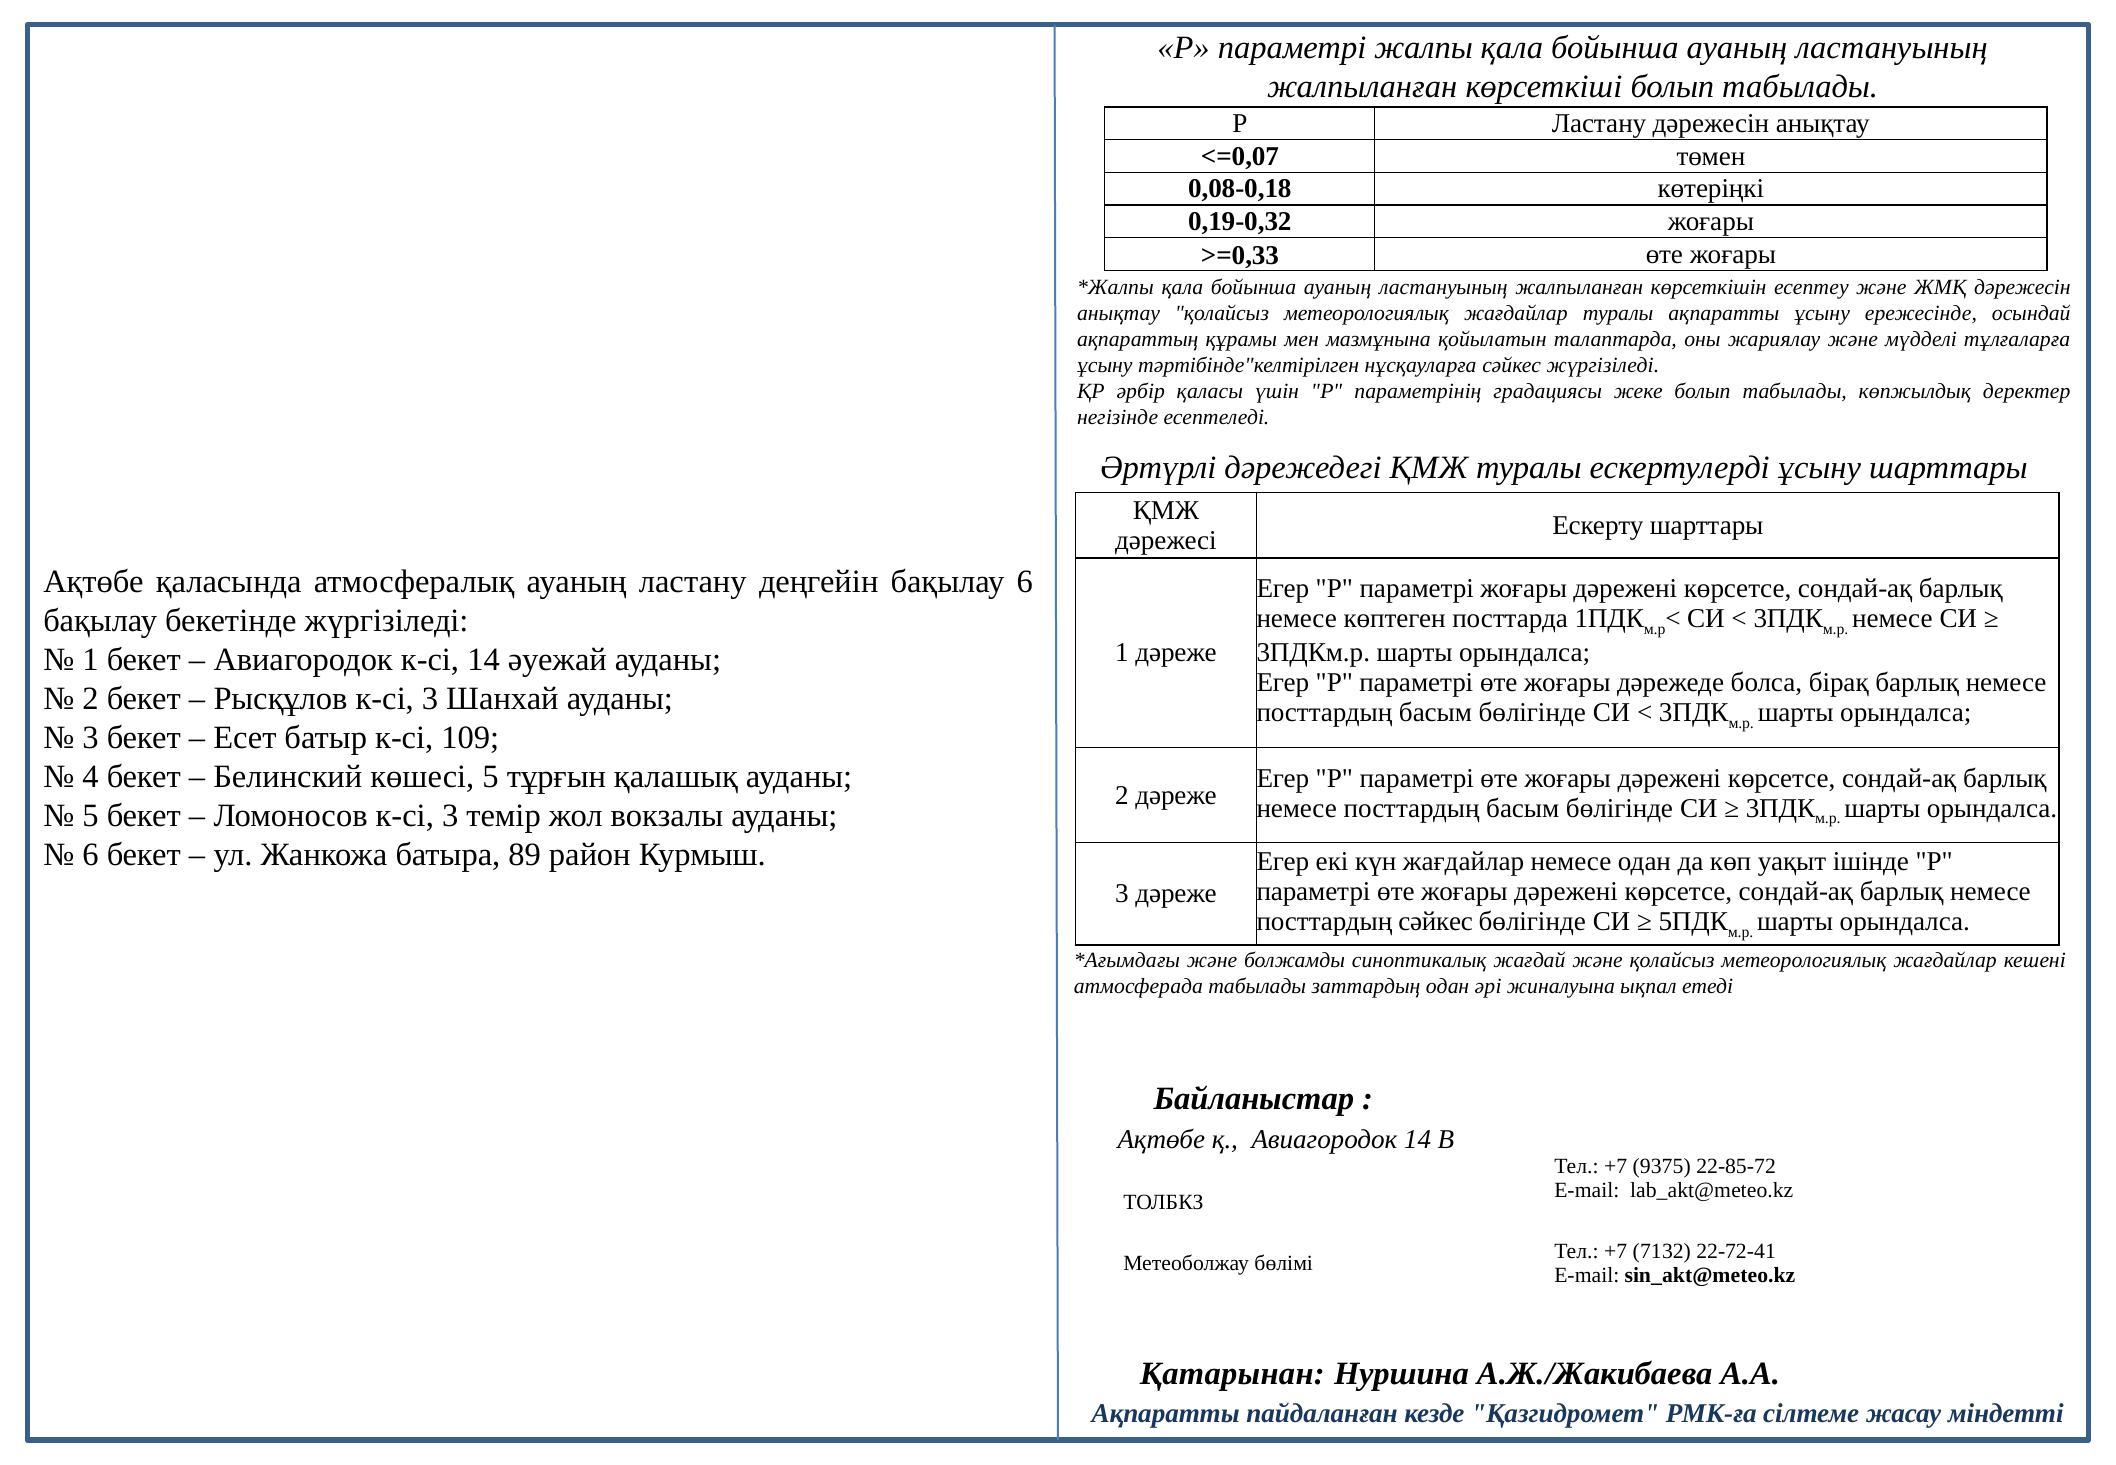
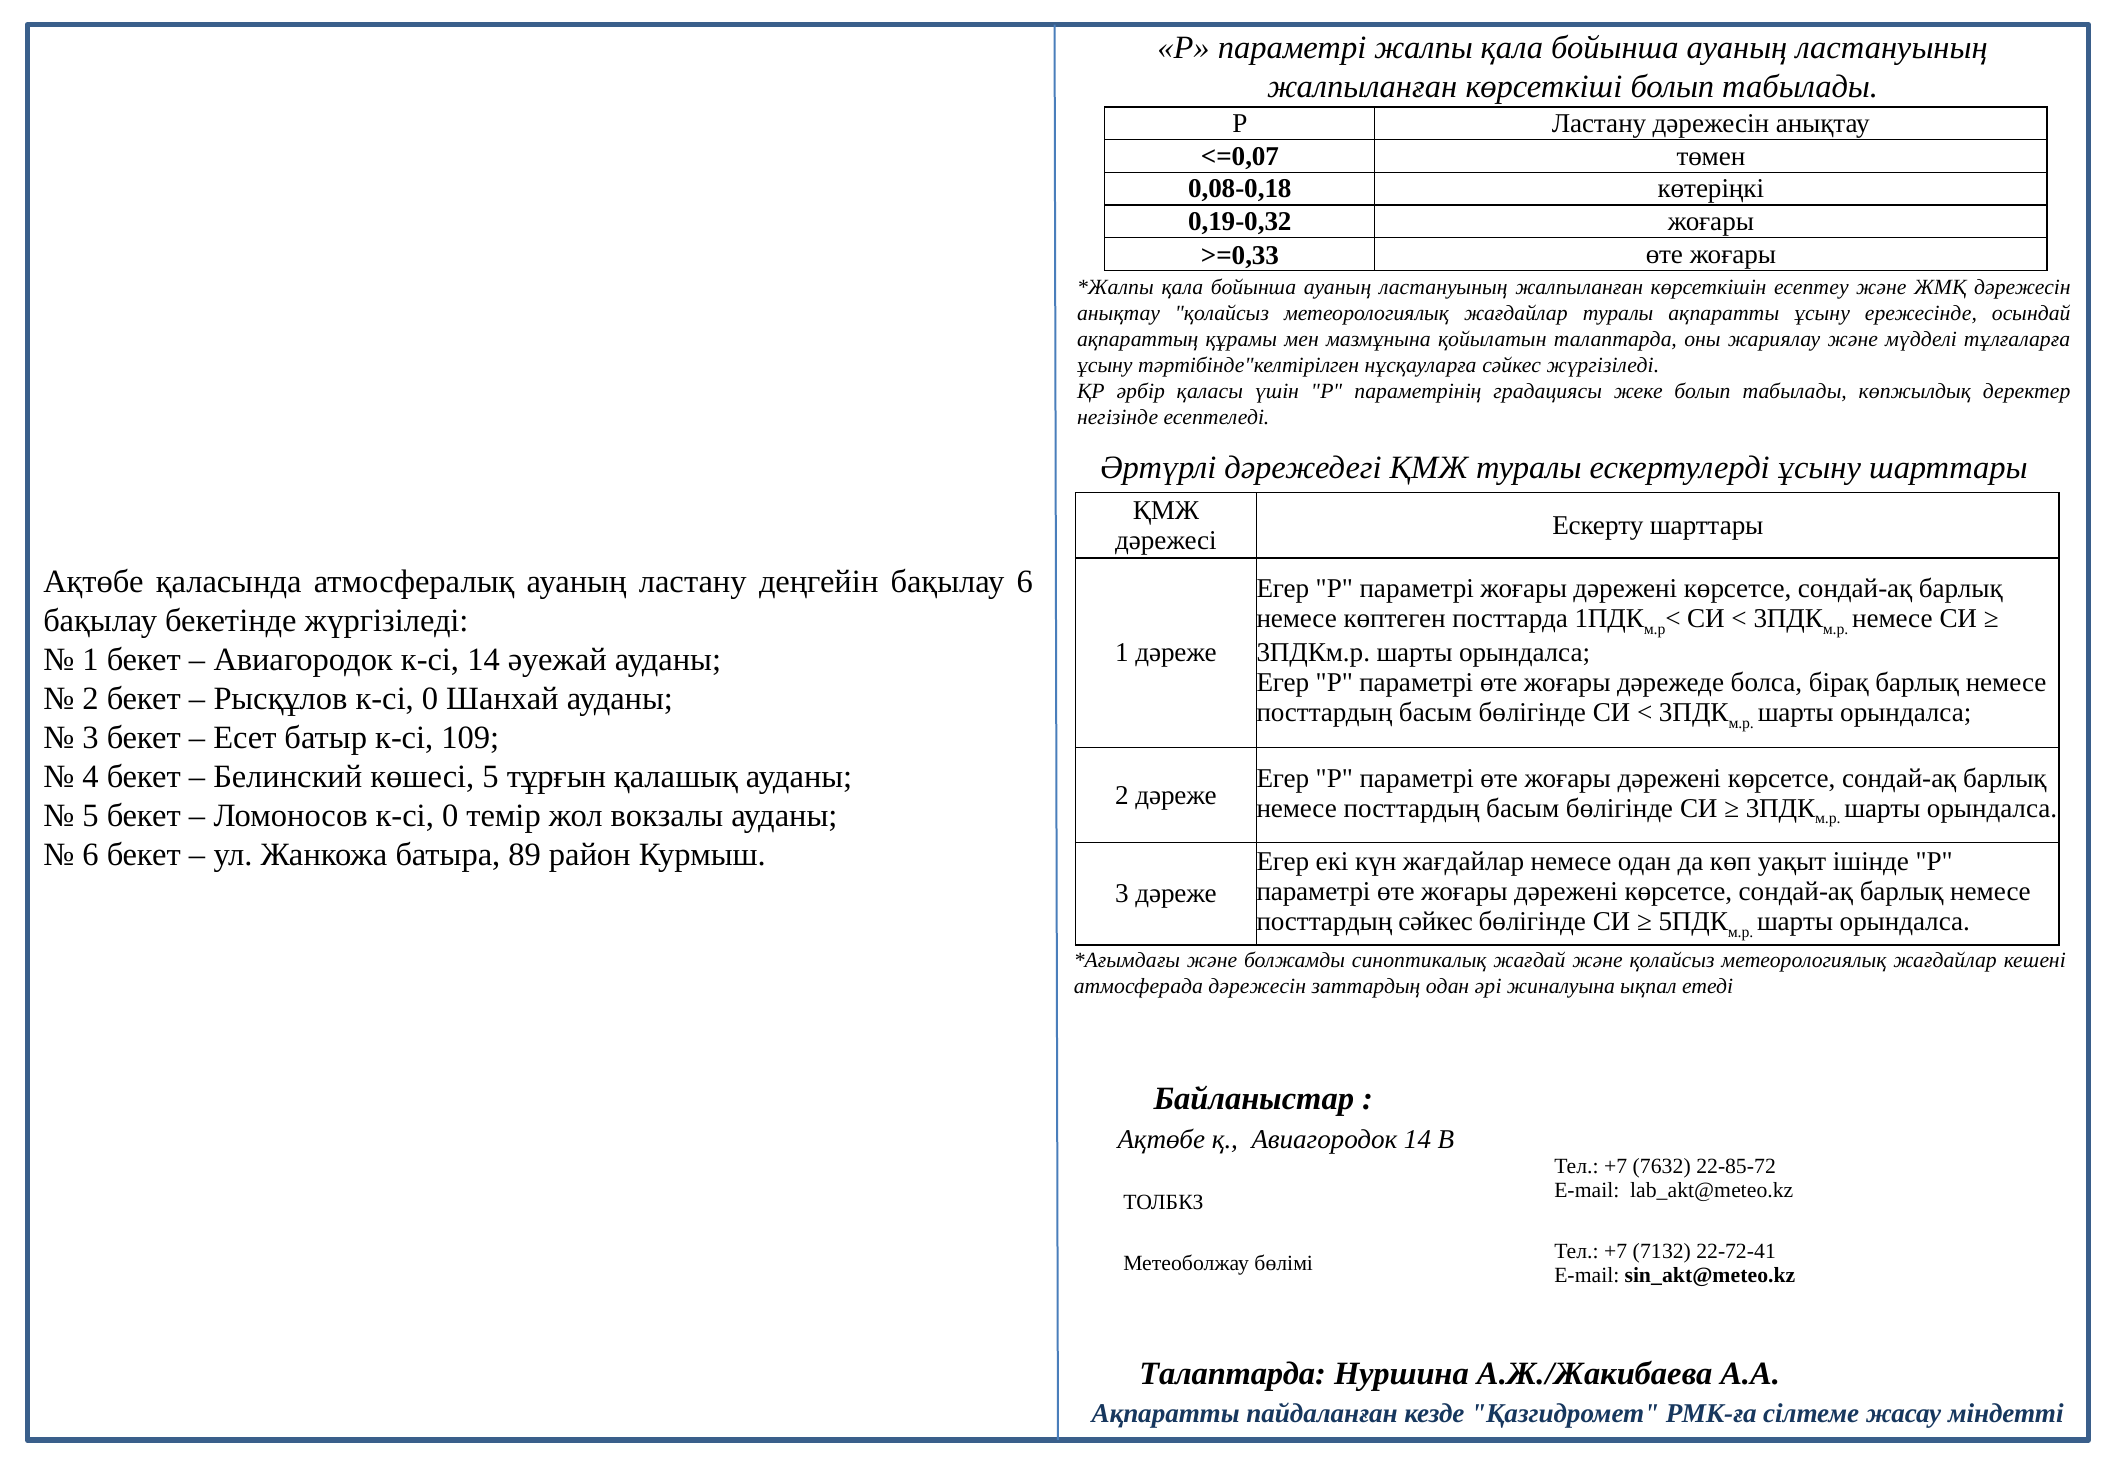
Рысқұлов к-сі 3: 3 -> 0 (430, 699)
Ломоносов к-сі 3: 3 -> 0 (450, 816)
атмосферада табылады: табылады -> дәрежесін (1257, 987)
9375: 9375 -> 7632 (1662, 1166)
Қатарынан: Қатарынан -> Талаптарда (1233, 1374)
